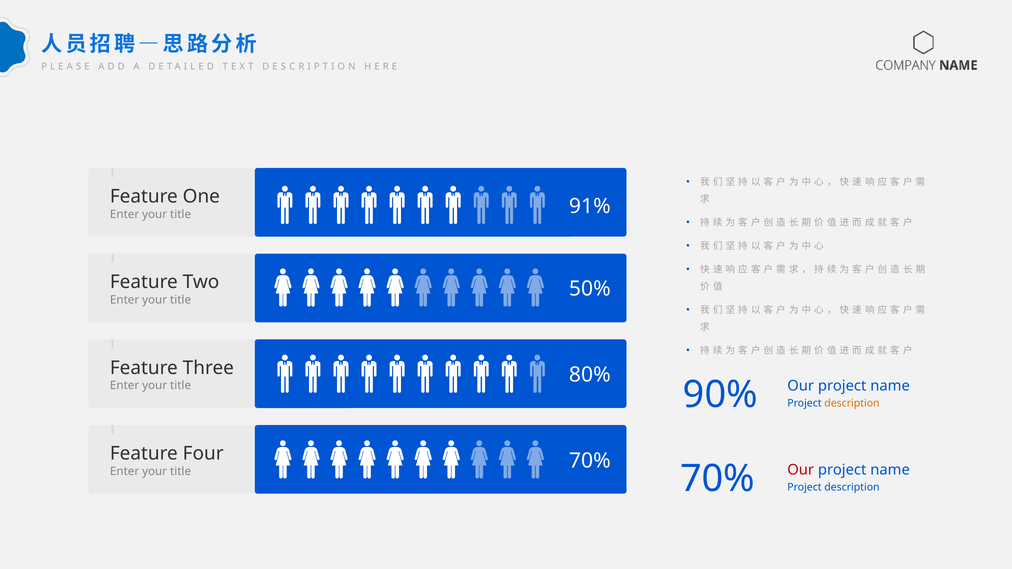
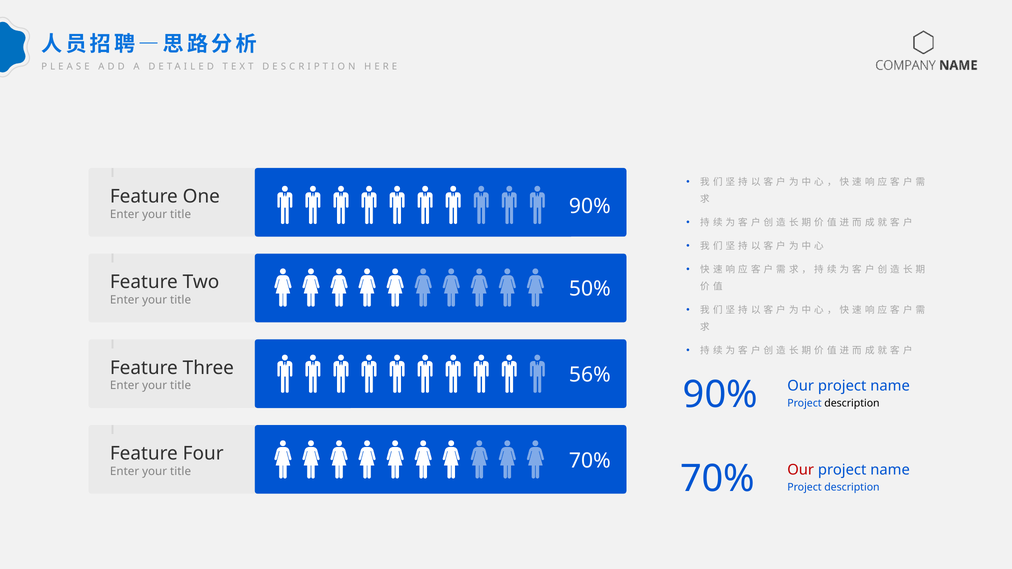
91%: 91% -> 90% (590, 206)
80%: 80% -> 56% (590, 375)
description colour: orange -> black (852, 403)
